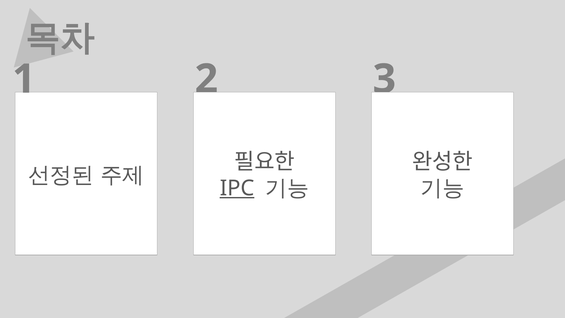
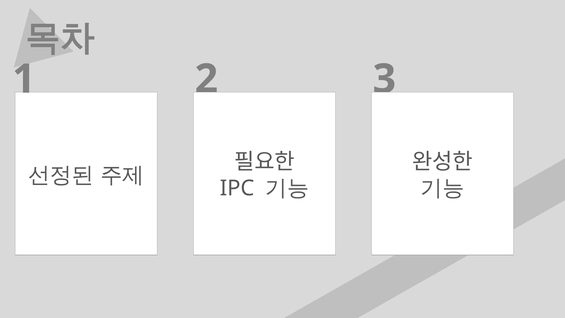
IPC underline: present -> none (237, 188)
